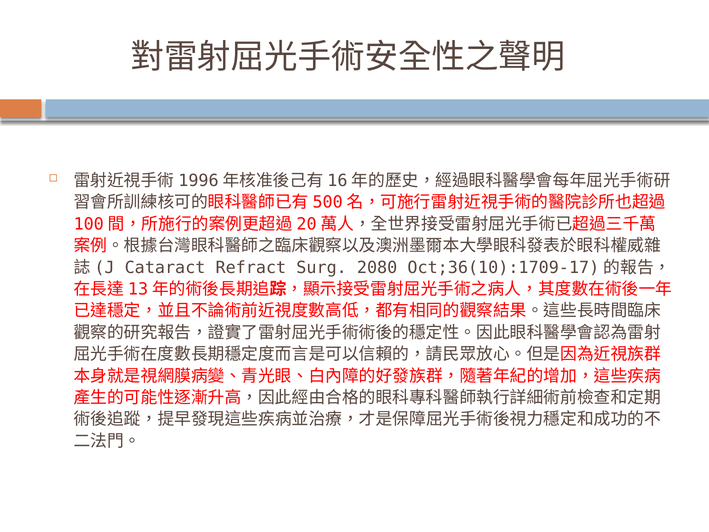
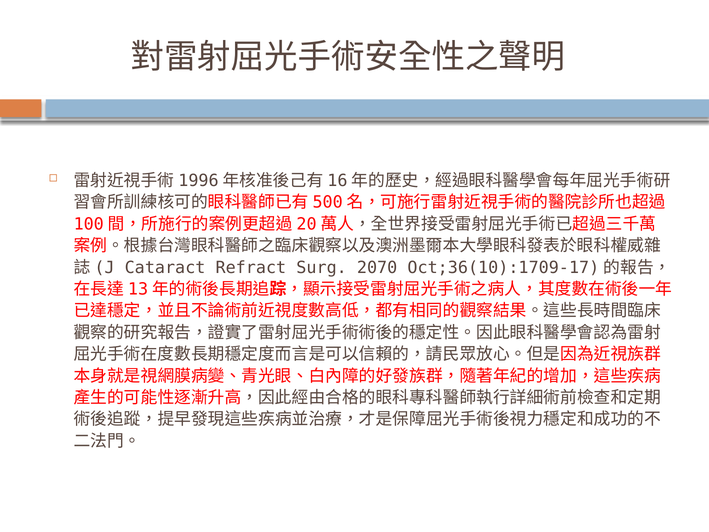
2080: 2080 -> 2070 (377, 267)
